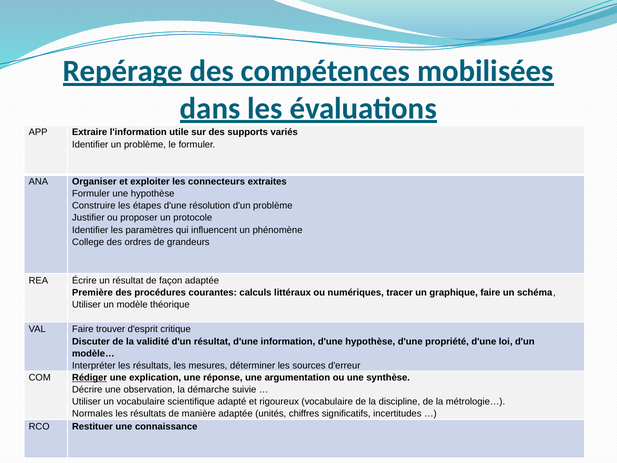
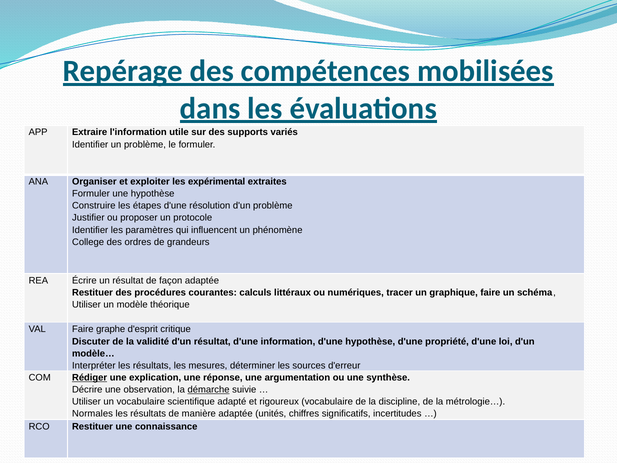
connecteurs: connecteurs -> expérimental (217, 182)
Première: Première -> Restituer (92, 292)
trouver: trouver -> graphe (111, 329)
démarche underline: none -> present (209, 389)
